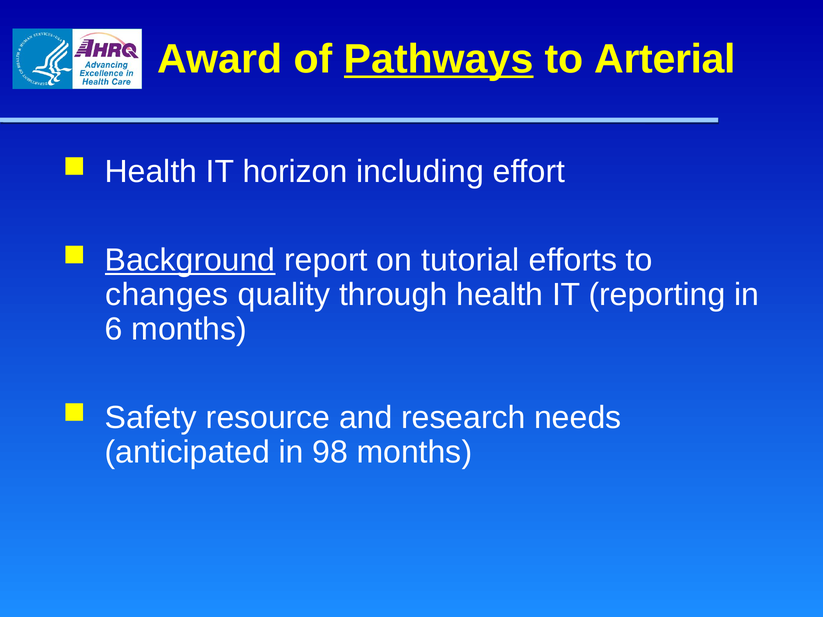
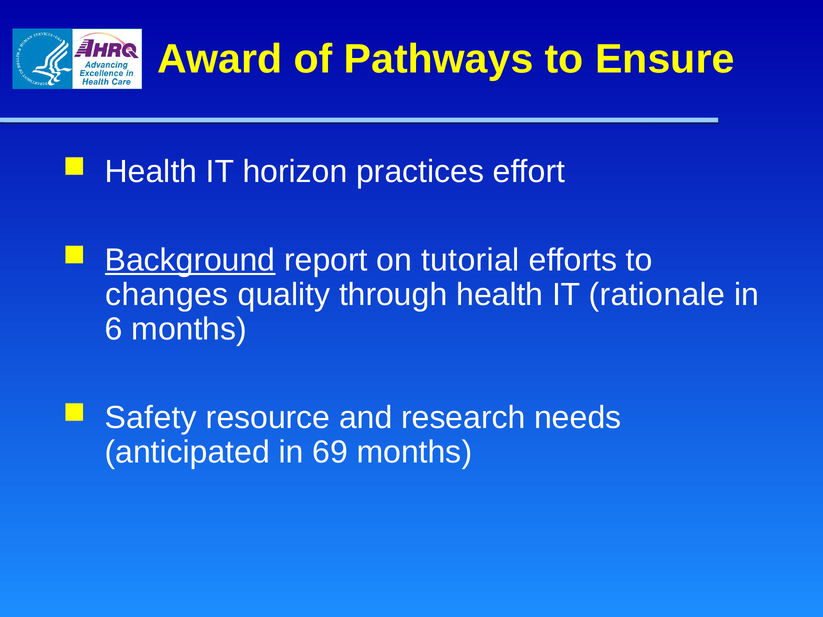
Pathways underline: present -> none (439, 59)
Arterial: Arterial -> Ensure (665, 59)
including: including -> practices (420, 172)
reporting: reporting -> rationale (657, 295)
98: 98 -> 69 (330, 452)
